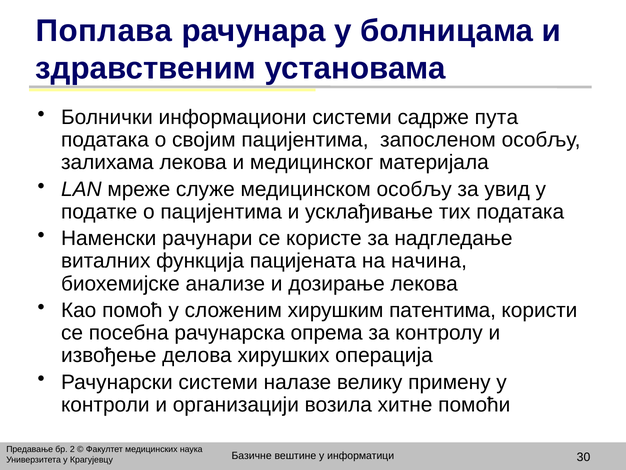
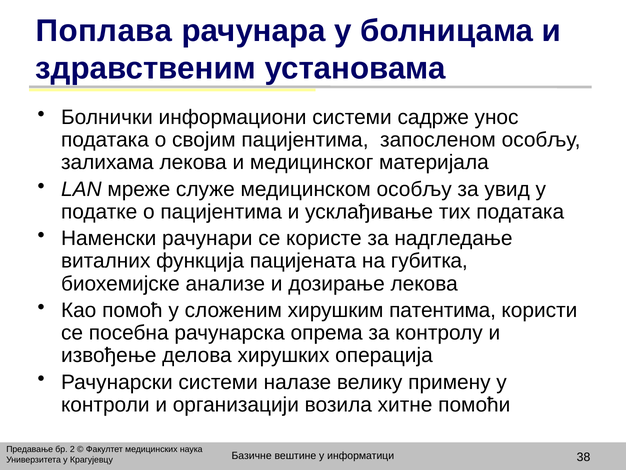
пута: пута -> унос (497, 117)
начина: начина -> губитка (429, 261)
30: 30 -> 38 (584, 457)
